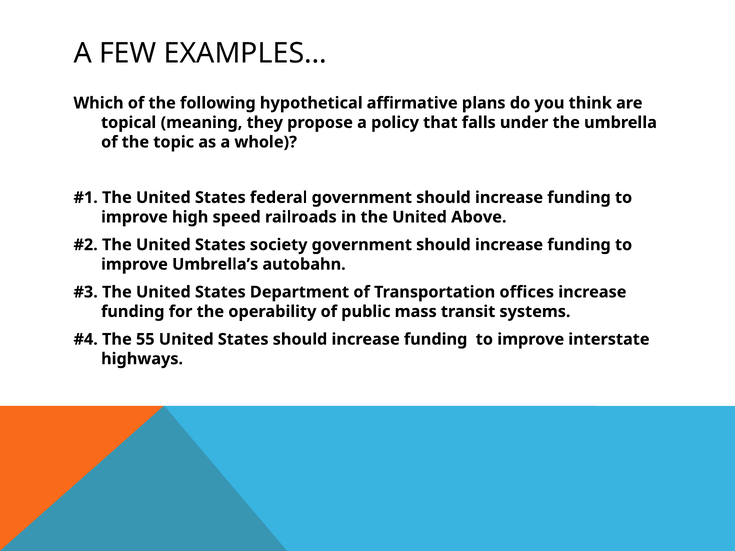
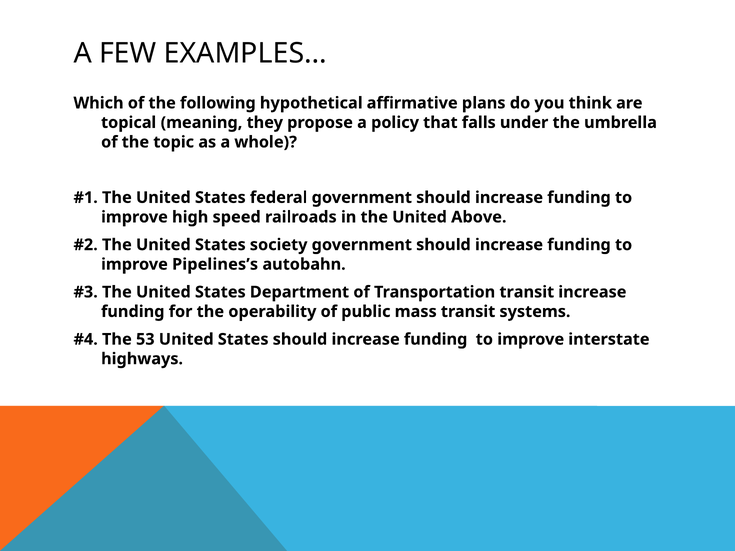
Umbrella’s: Umbrella’s -> Pipelines’s (215, 264)
Transportation offices: offices -> transit (527, 292)
55: 55 -> 53 (145, 339)
